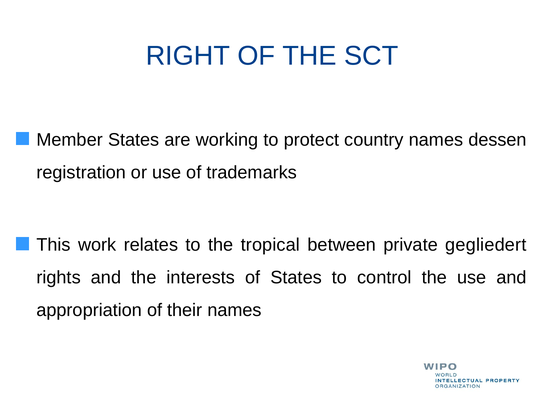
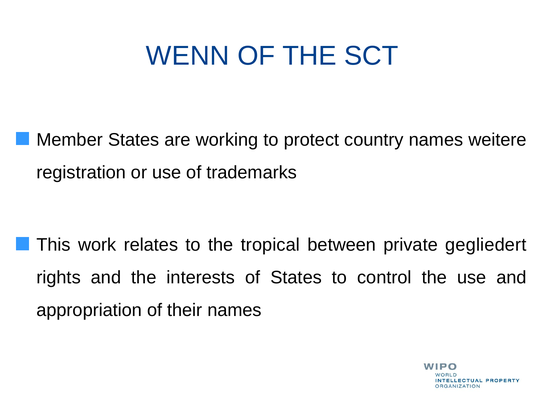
RIGHT: RIGHT -> WENN (188, 56)
dessen: dessen -> weitere (497, 140)
